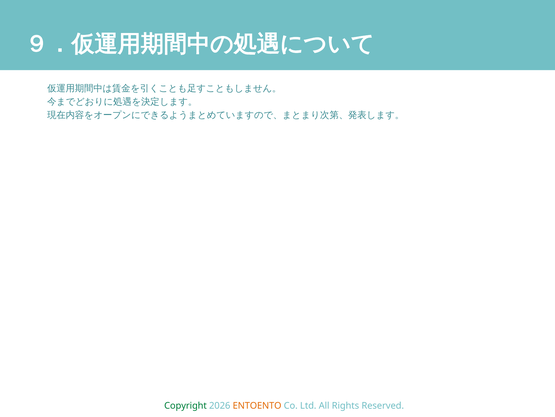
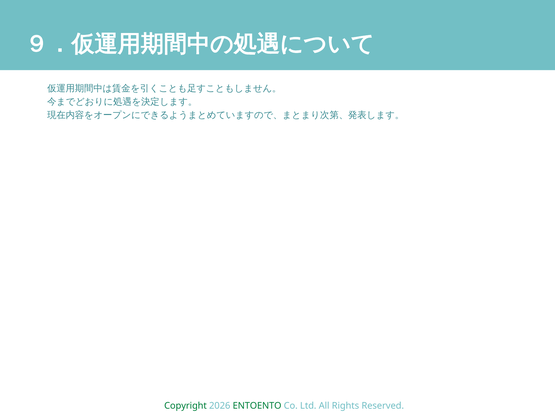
ENTOENTO colour: orange -> green (257, 405)
